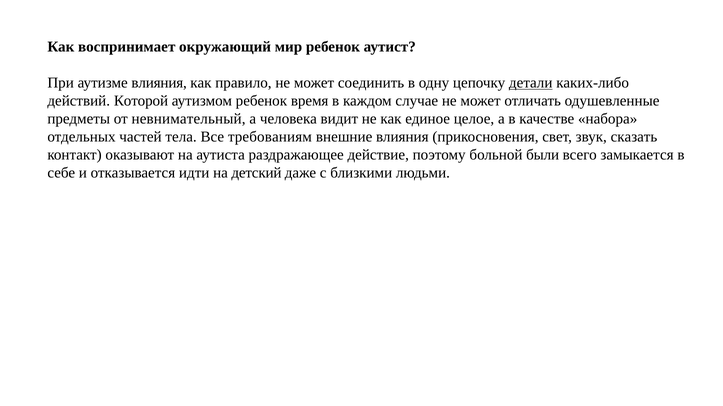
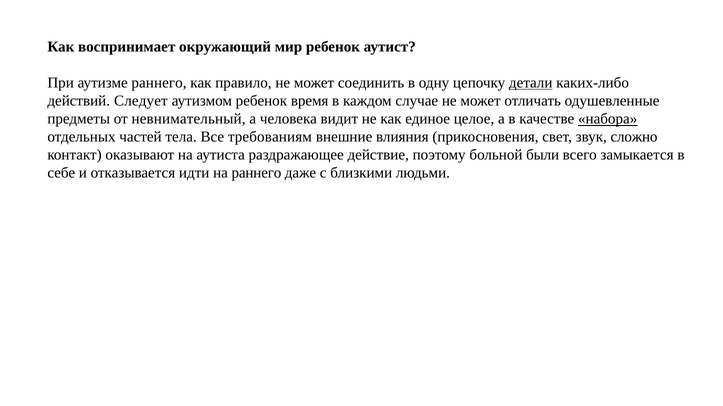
аутизме влияния: влияния -> раннего (159, 83)
Которой: Которой -> Следует (141, 101)
набора underline: none -> present (608, 119)
сказать: сказать -> сложно (634, 137)
на детский: детский -> раннего (256, 173)
